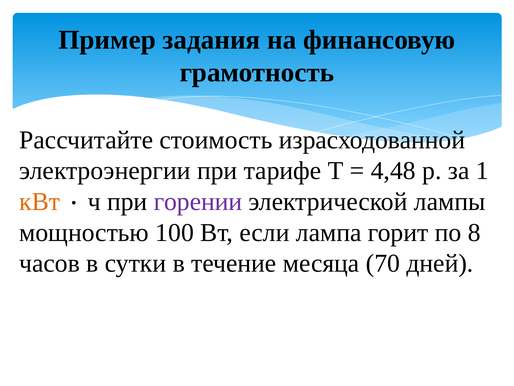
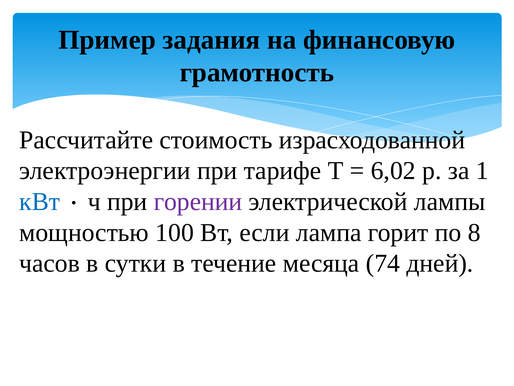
4,48: 4,48 -> 6,02 (393, 171)
кВт colour: orange -> blue (40, 201)
70: 70 -> 74 (383, 263)
